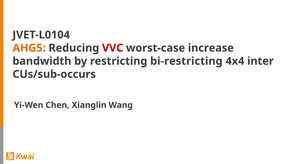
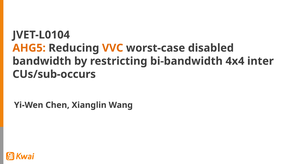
VVC colour: red -> orange (113, 48)
increase: increase -> disabled (211, 48)
bi-restricting: bi-restricting -> bi-bandwidth (186, 61)
